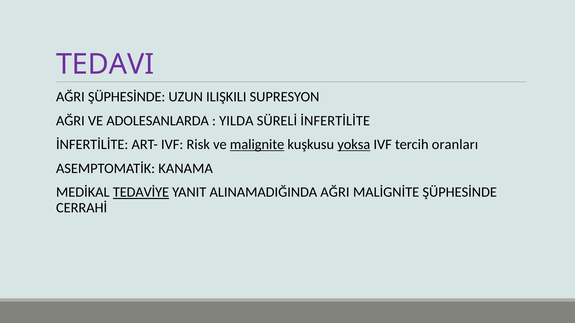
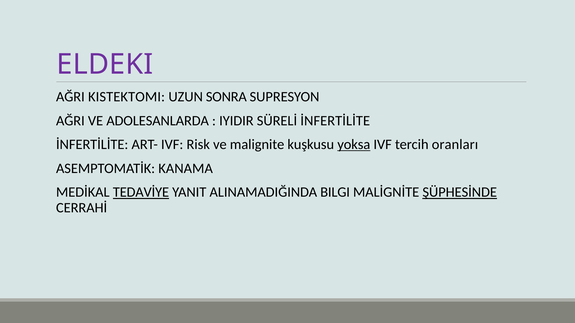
TEDAVI: TEDAVI -> ELDEKI (105, 64)
AĞRI ŞÜPHESİNDE: ŞÜPHESİNDE -> KISTEKTOMI (127, 97)
ILIŞKILI: ILIŞKILI -> SONRA (226, 97)
YILDA: YILDA -> IYIDIR (236, 121)
malignite underline: present -> none (257, 145)
ALINAMADIĞINDA AĞRI: AĞRI -> BILGI (335, 193)
ŞÜPHESİNDE underline: none -> present (460, 193)
